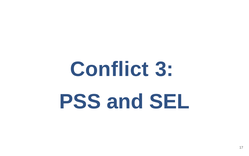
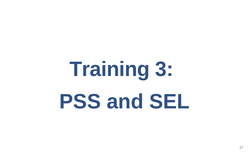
Conflict: Conflict -> Training (110, 69)
